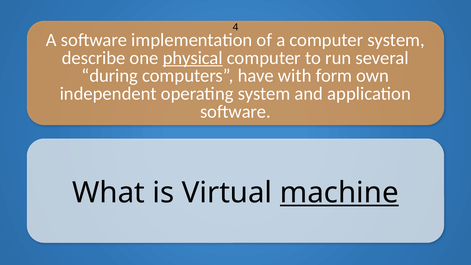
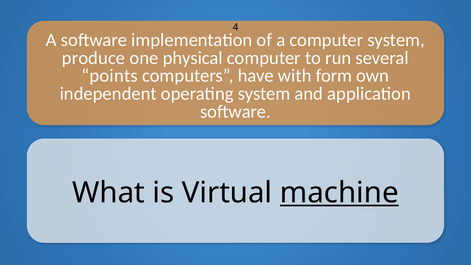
describe: describe -> produce (94, 58)
physical underline: present -> none (193, 58)
during: during -> points (110, 76)
